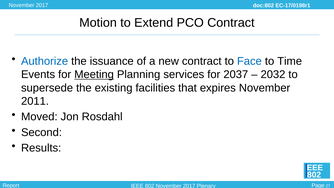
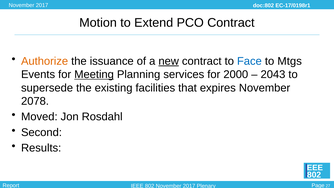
Authorize colour: blue -> orange (45, 61)
new underline: none -> present (169, 61)
Time: Time -> Mtgs (290, 61)
2037: 2037 -> 2000 (236, 74)
2032: 2032 -> 2043 (273, 74)
2011: 2011 -> 2078 (35, 101)
